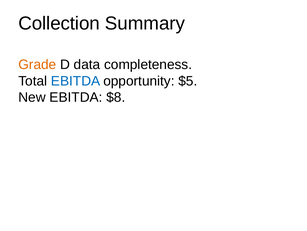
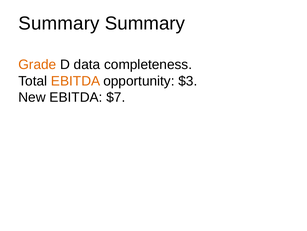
Collection: Collection -> Summary (59, 23)
EBITDA colour: blue -> orange (76, 81)
$5: $5 -> $3 (188, 81)
$8: $8 -> $7 (116, 97)
